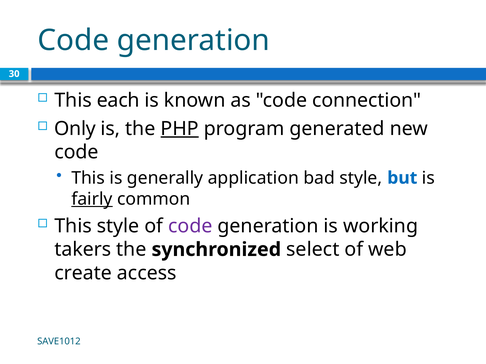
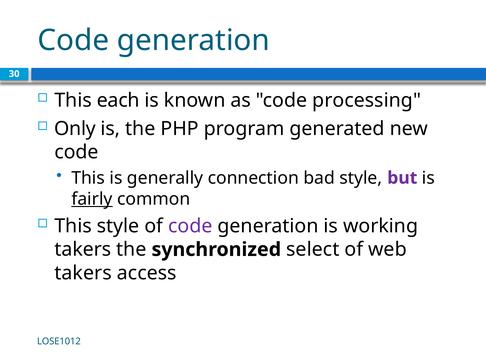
connection: connection -> processing (367, 101)
PHP underline: present -> none (180, 129)
application: application -> connection (253, 178)
but colour: blue -> purple (402, 178)
create: create -> takers (83, 273)
SAVE1012: SAVE1012 -> LOSE1012 (59, 342)
